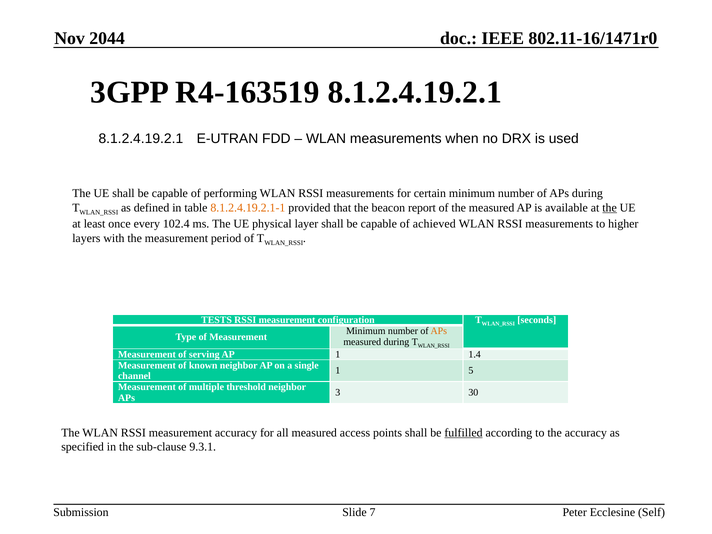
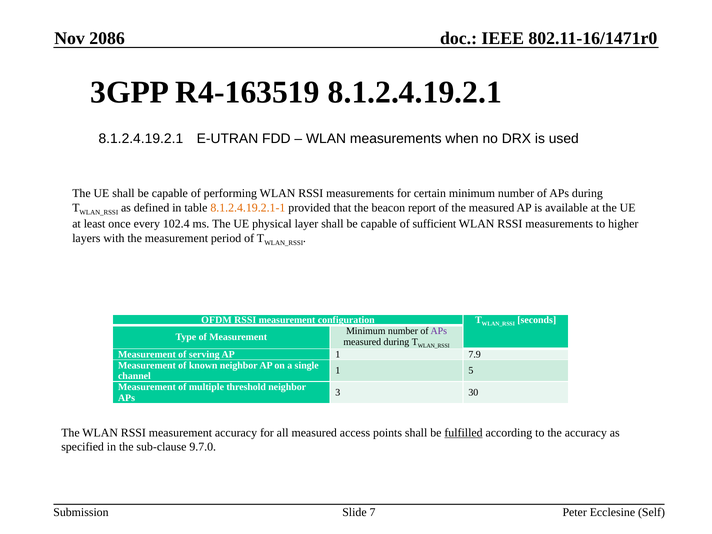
2044: 2044 -> 2086 (107, 38)
the underline: present -> none (610, 208)
achieved: achieved -> sufficient (434, 224)
TESTS: TESTS -> OFDM (216, 320)
APs colour: orange -> purple (439, 331)
1.4: 1.4 -> 7.9 (475, 354)
9.3.1: 9.3.1 -> 9.7.0 (203, 447)
